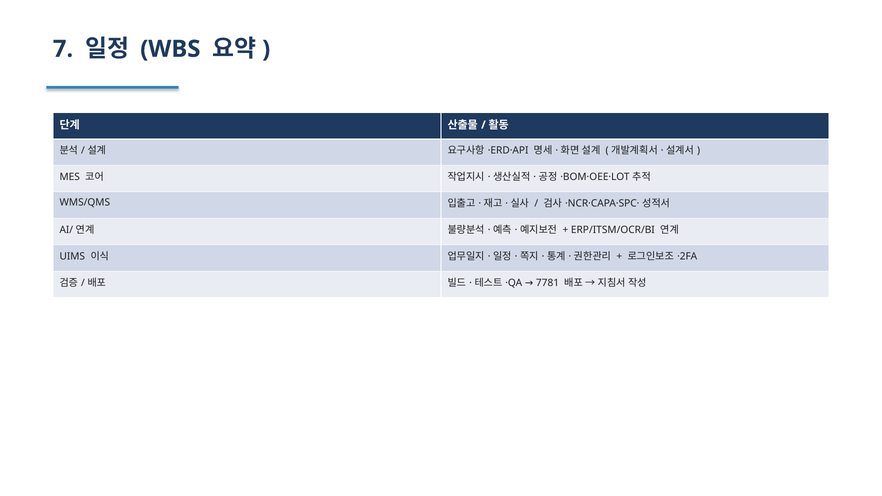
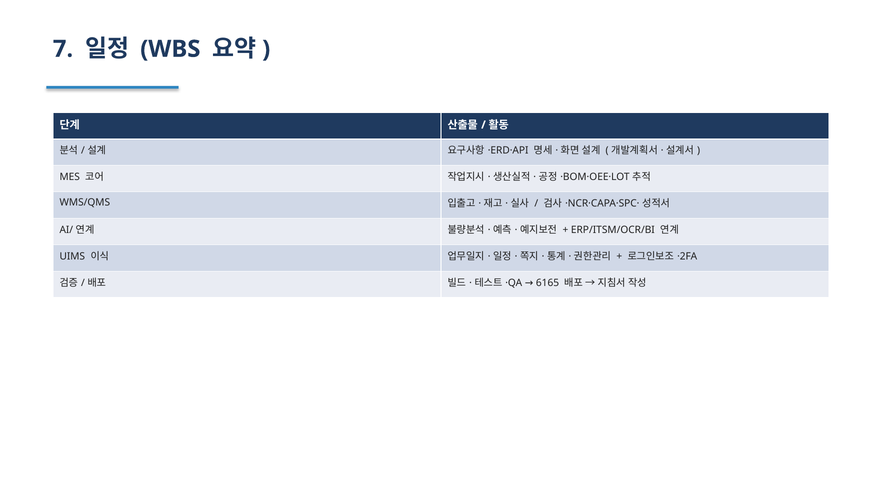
7781: 7781 -> 6165 (548, 283)
